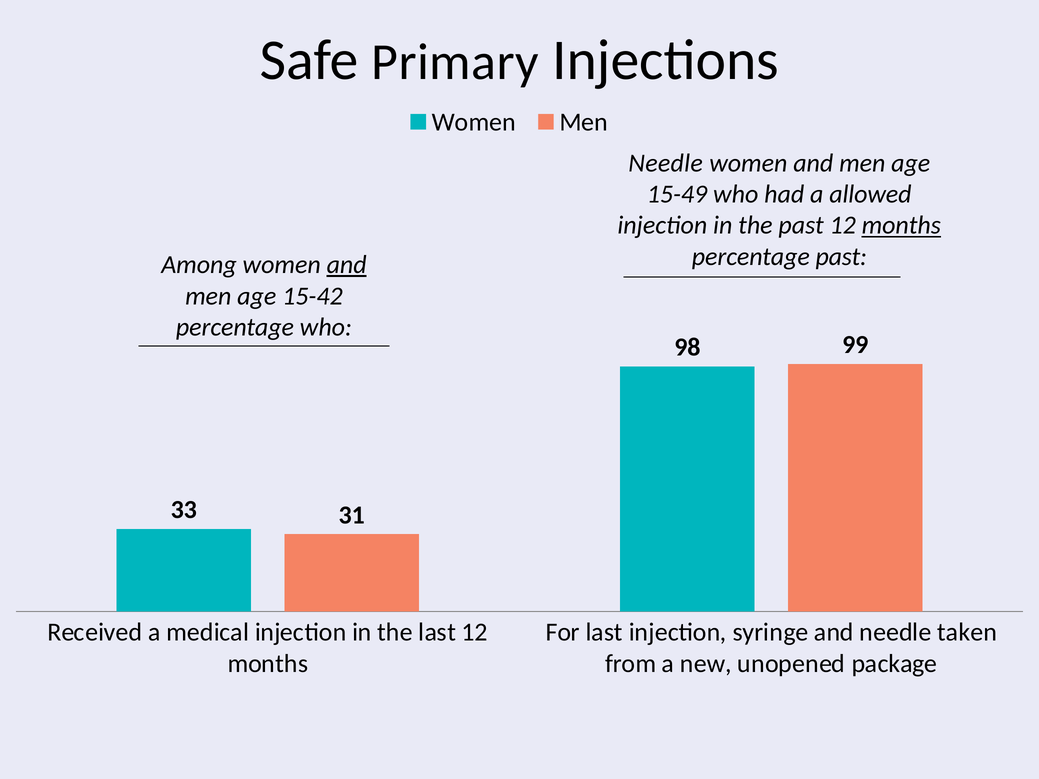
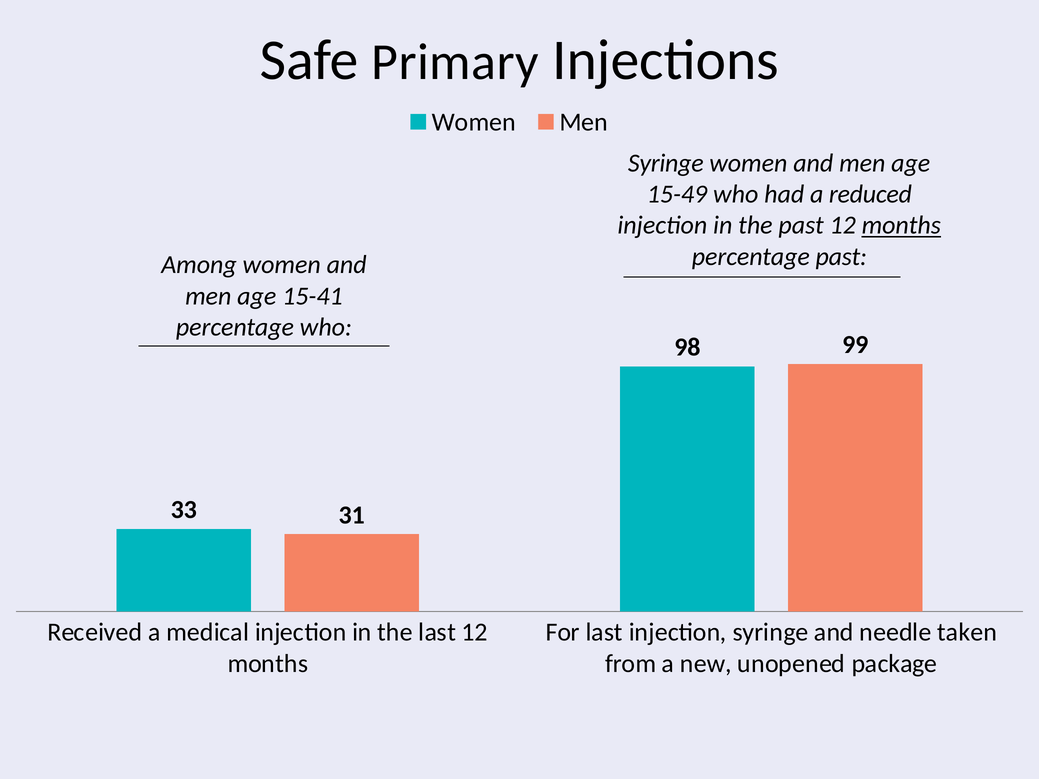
Needle: Needle -> Syringe (666, 163)
allowed: allowed -> reduced (870, 194)
and underline: present -> none (347, 265)
15-42: 15-42 -> 15-41 (312, 296)
